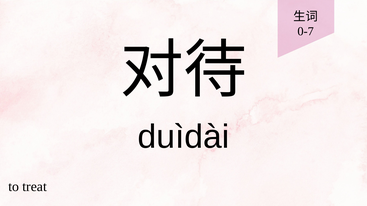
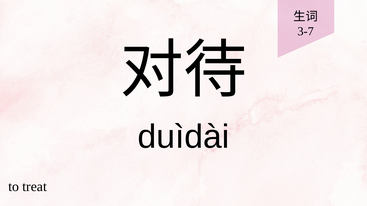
0-7: 0-7 -> 3-7 (306, 31)
